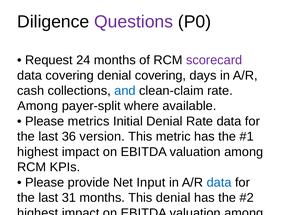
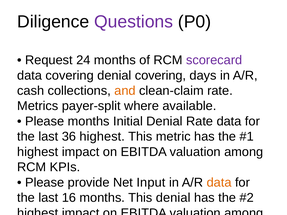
and colour: blue -> orange (125, 91)
Among: Among -> Metrics (38, 106)
Please metrics: metrics -> months (89, 121)
36 version: version -> highest (102, 137)
data colour: blue -> orange (219, 183)
31: 31 -> 16 (69, 198)
